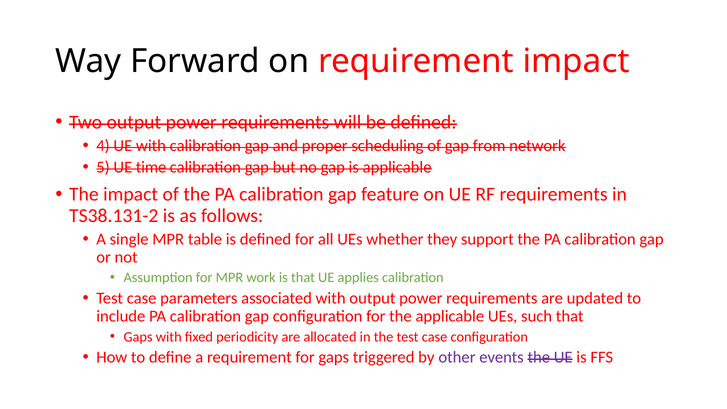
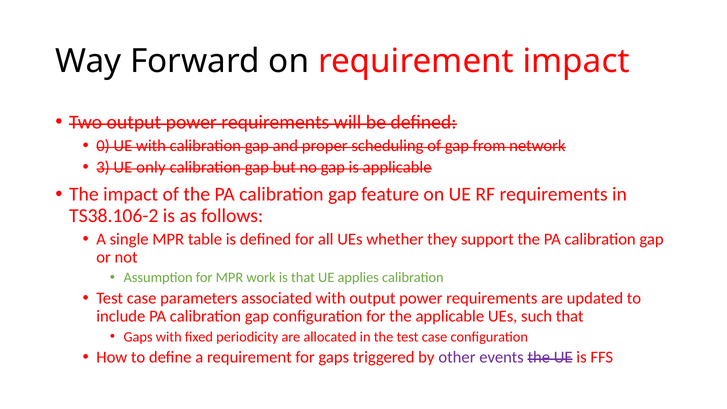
4: 4 -> 0 (103, 145)
5: 5 -> 3 (103, 167)
time: time -> only (151, 167)
TS38.131-2: TS38.131-2 -> TS38.106-2 (114, 216)
